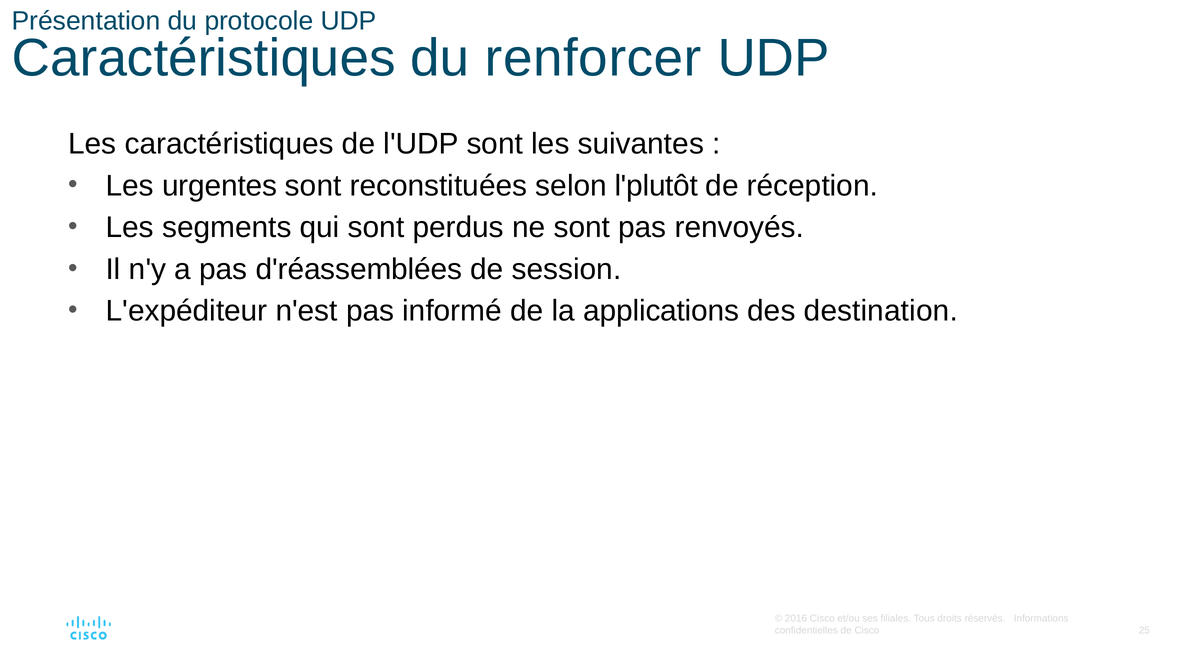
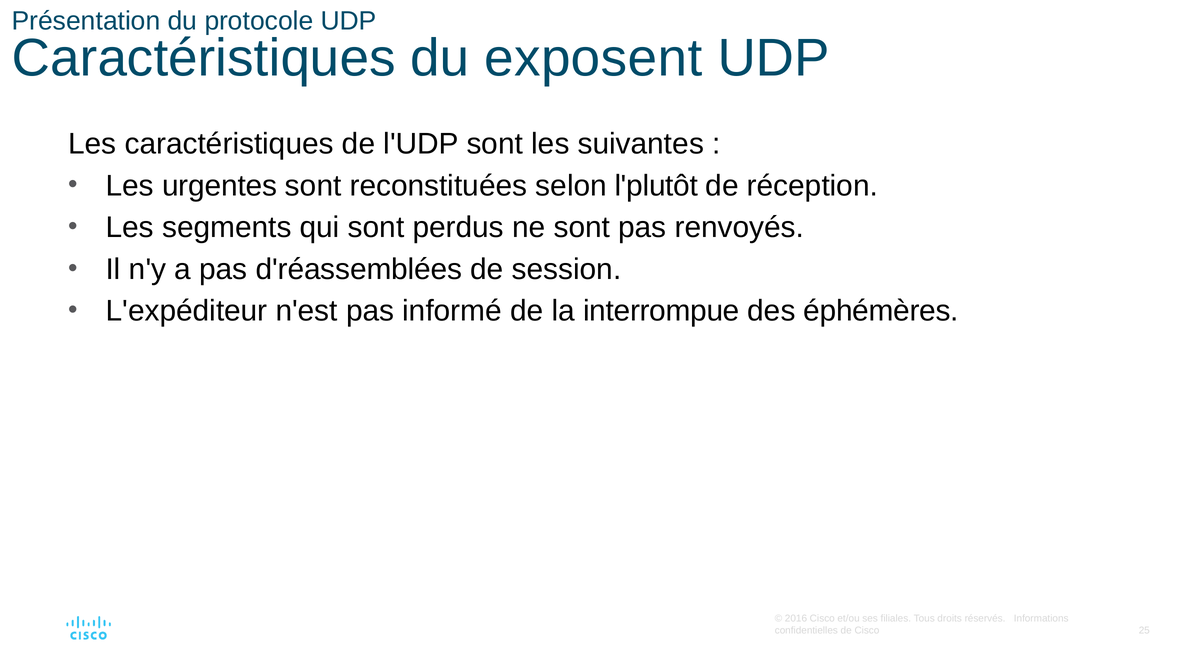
renforcer: renforcer -> exposent (593, 58)
applications: applications -> interrompue (661, 311)
destination: destination -> éphémères (881, 311)
